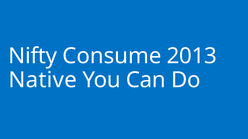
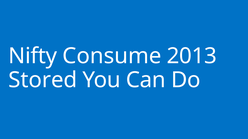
Native: Native -> Stored (43, 80)
